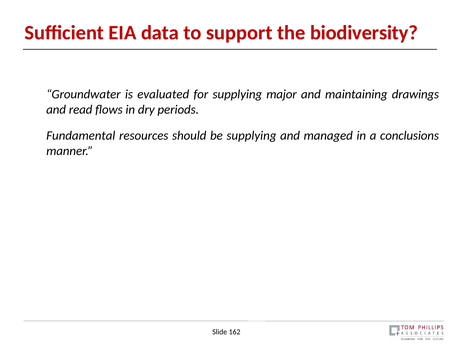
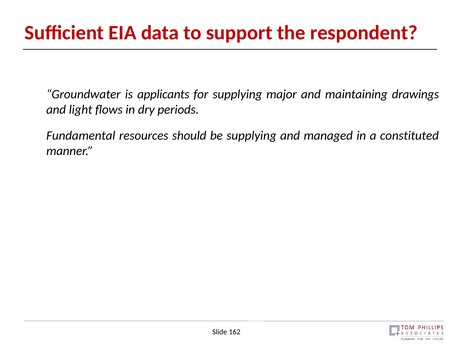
biodiversity: biodiversity -> respondent (364, 33)
evaluated: evaluated -> applicants (163, 94)
read: read -> light (81, 110)
conclusions: conclusions -> constituted (409, 135)
